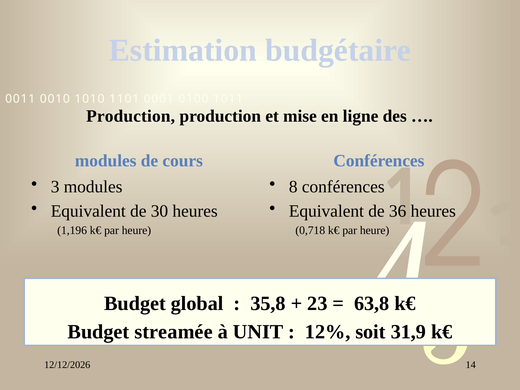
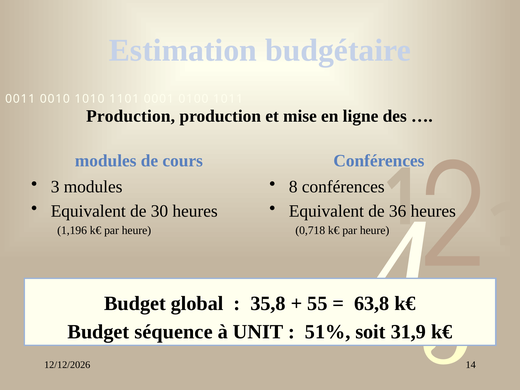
23: 23 -> 55 (317, 304)
streamée: streamée -> séquence (174, 332)
12%: 12% -> 51% (328, 332)
